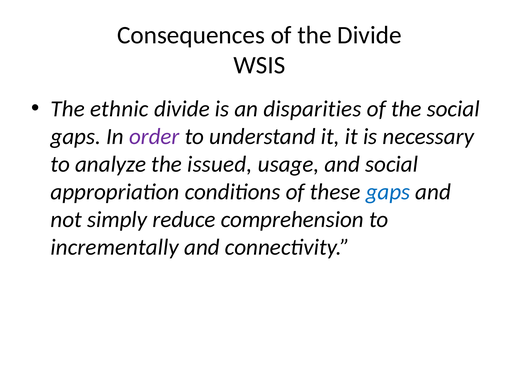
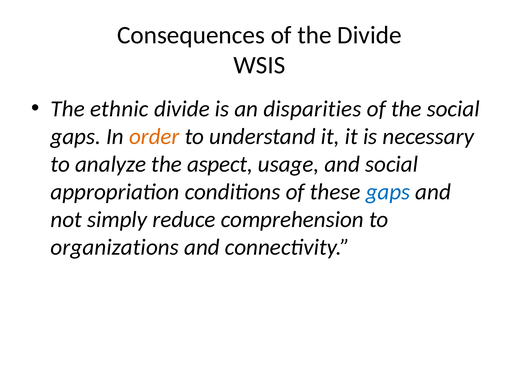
order colour: purple -> orange (154, 137)
issued: issued -> aspect (220, 164)
incrementally: incrementally -> organizations (115, 247)
